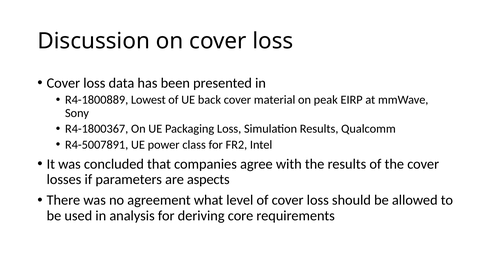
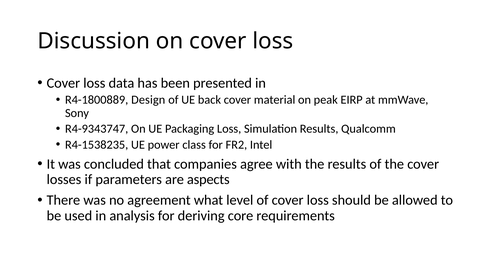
Lowest: Lowest -> Design (148, 100)
R4-1800367: R4-1800367 -> R4-9343747 (97, 129)
R4-5007891: R4-5007891 -> R4-1538235 (97, 145)
